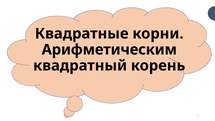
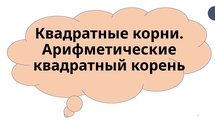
Арифметическим: Арифметическим -> Арифметические (109, 50)
